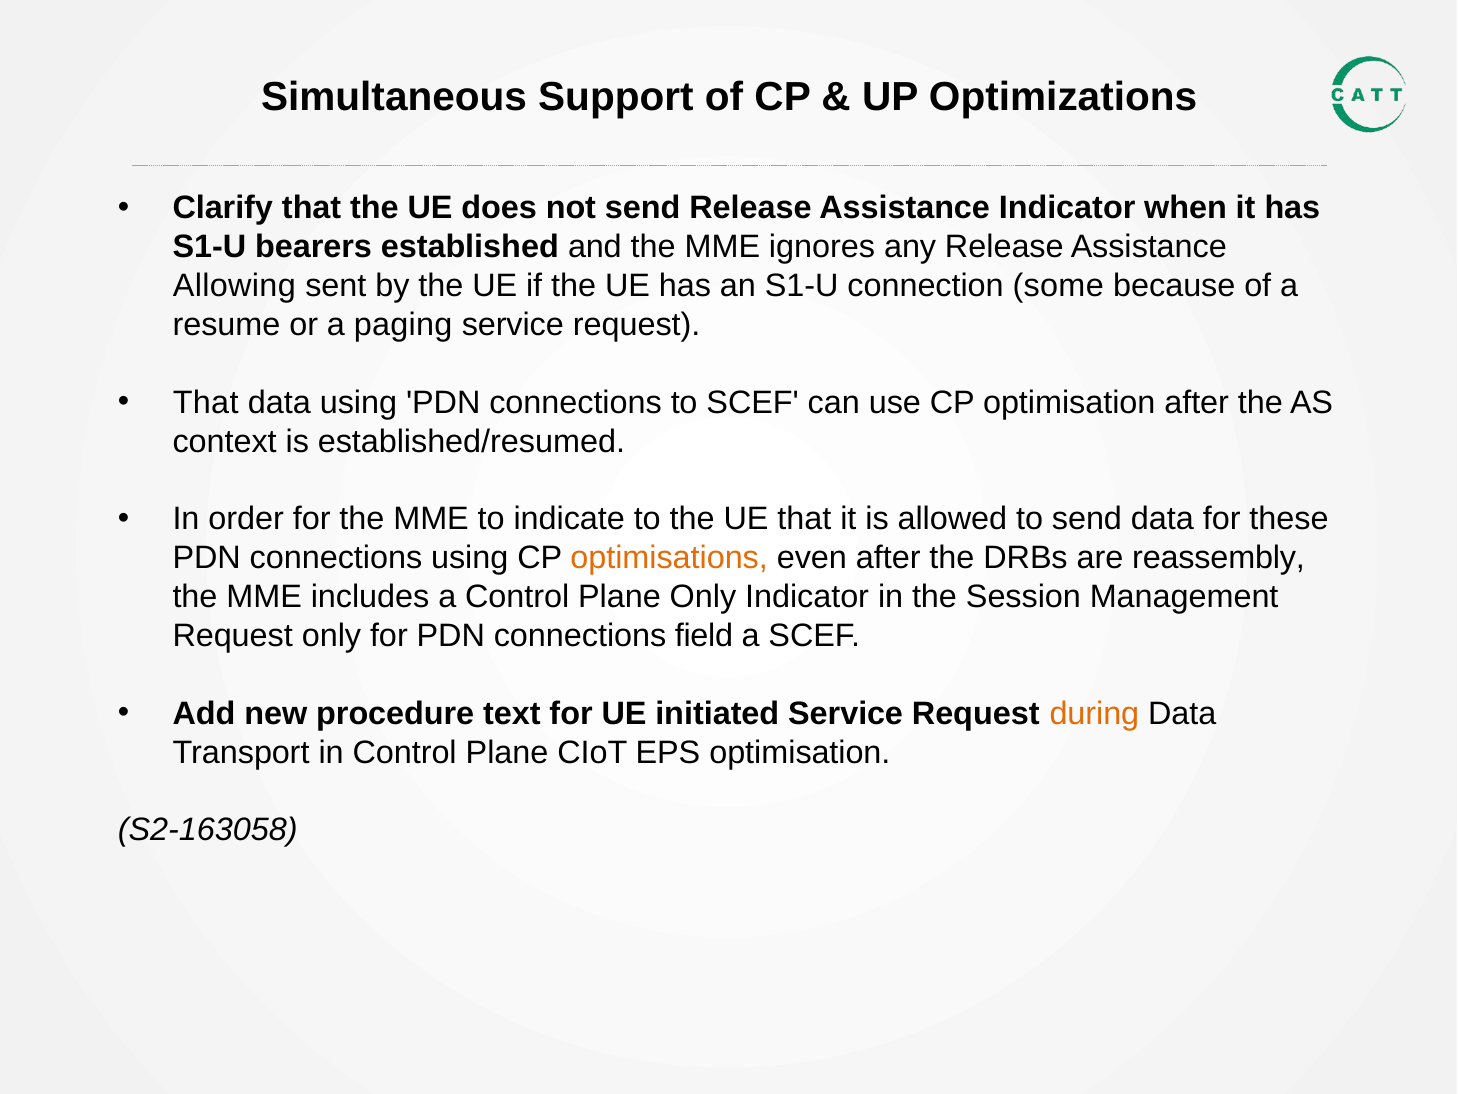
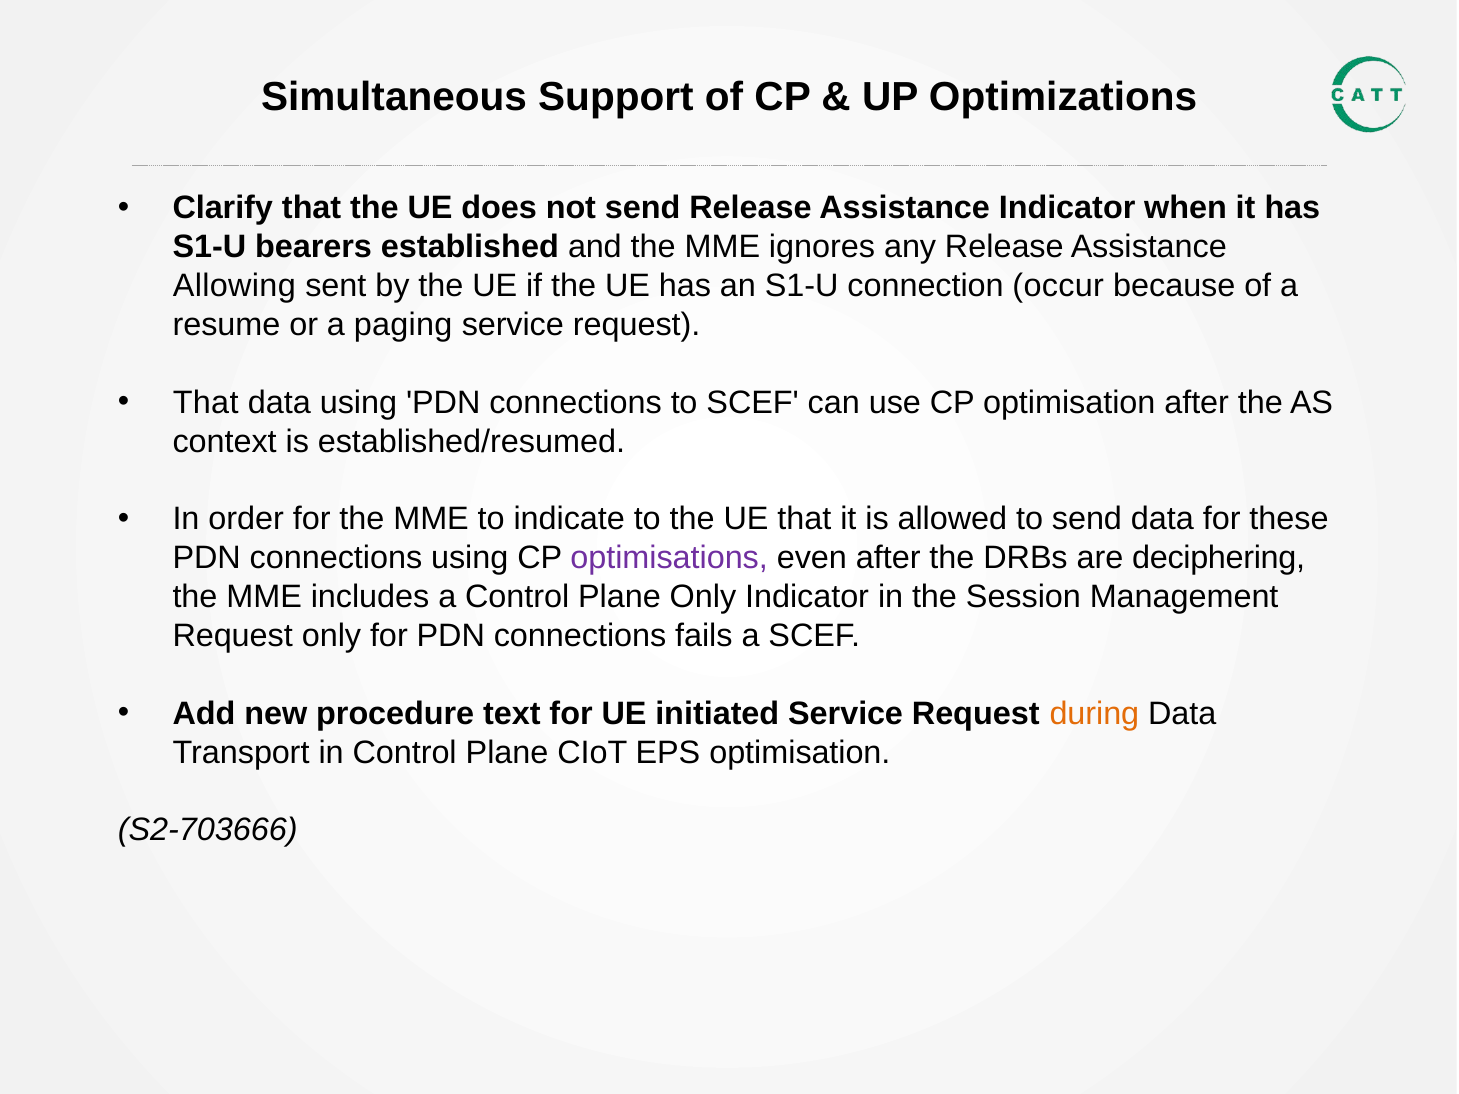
some: some -> occur (1058, 286)
optimisations colour: orange -> purple (669, 558)
reassembly: reassembly -> deciphering (1219, 558)
field: field -> fails (704, 636)
S2-163058: S2-163058 -> S2-703666 (208, 830)
